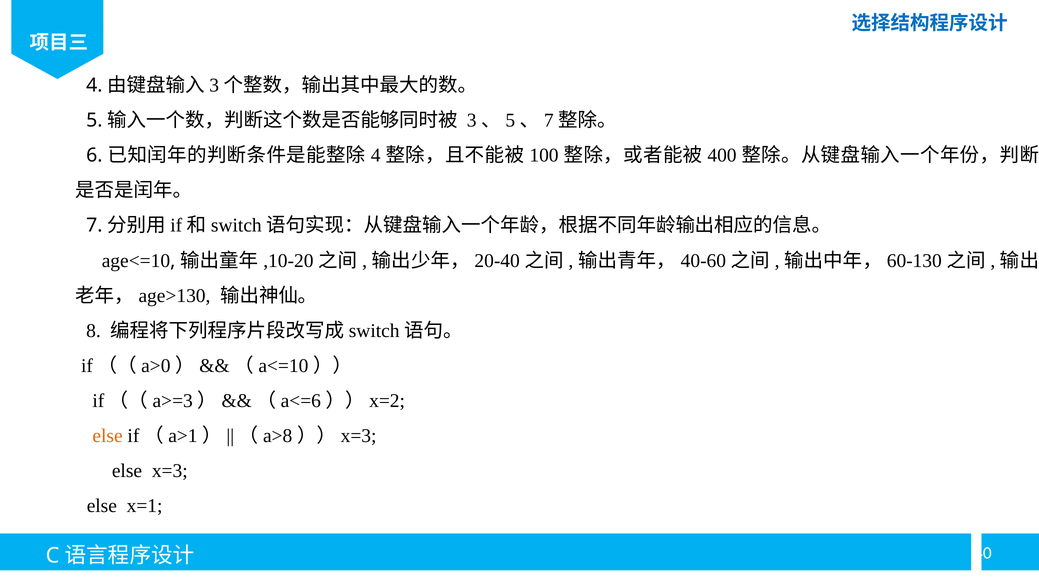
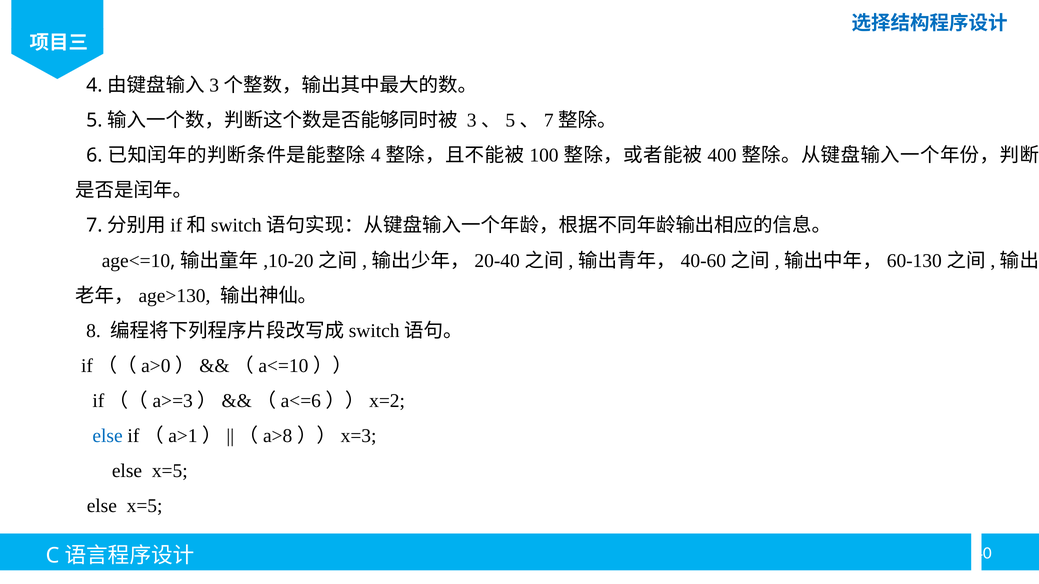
else colour: orange -> blue (108, 436)
x=3: x=3 -> x=5 (170, 471)
x=1: x=1 -> x=5 (145, 506)
